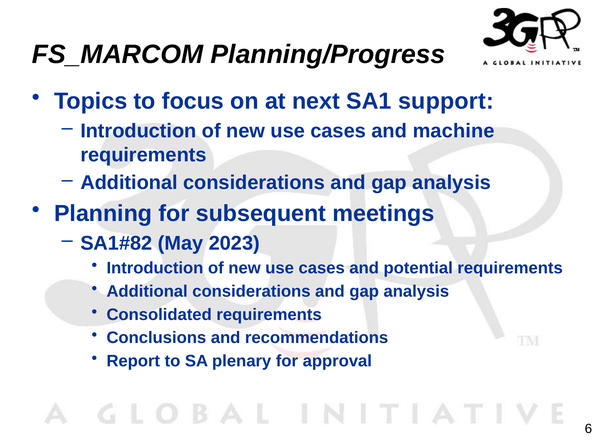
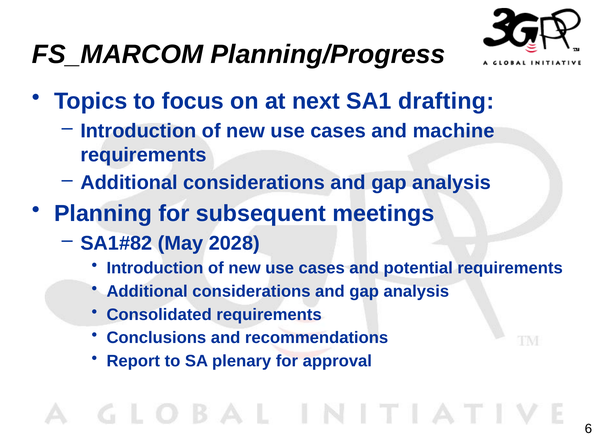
support: support -> drafting (446, 101)
2023: 2023 -> 2028 (234, 243)
